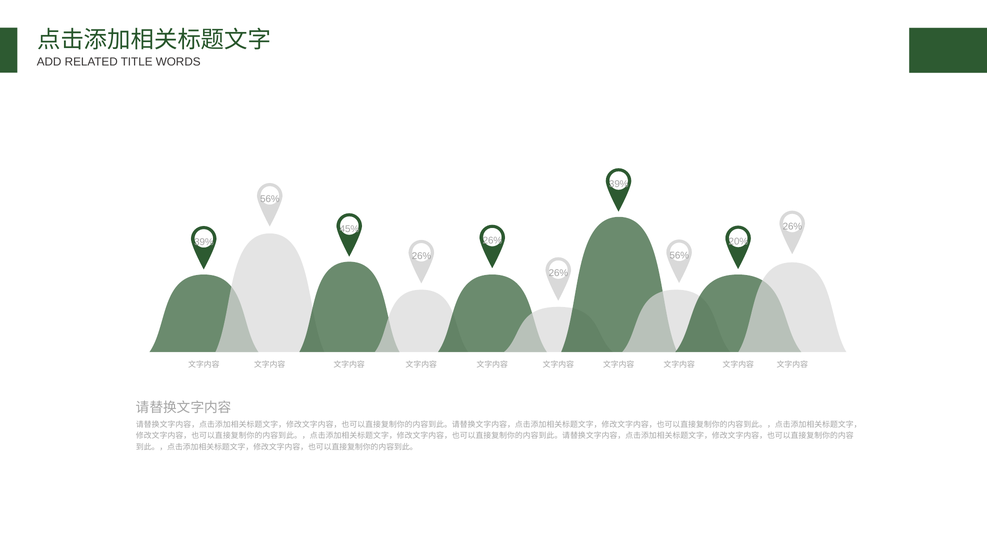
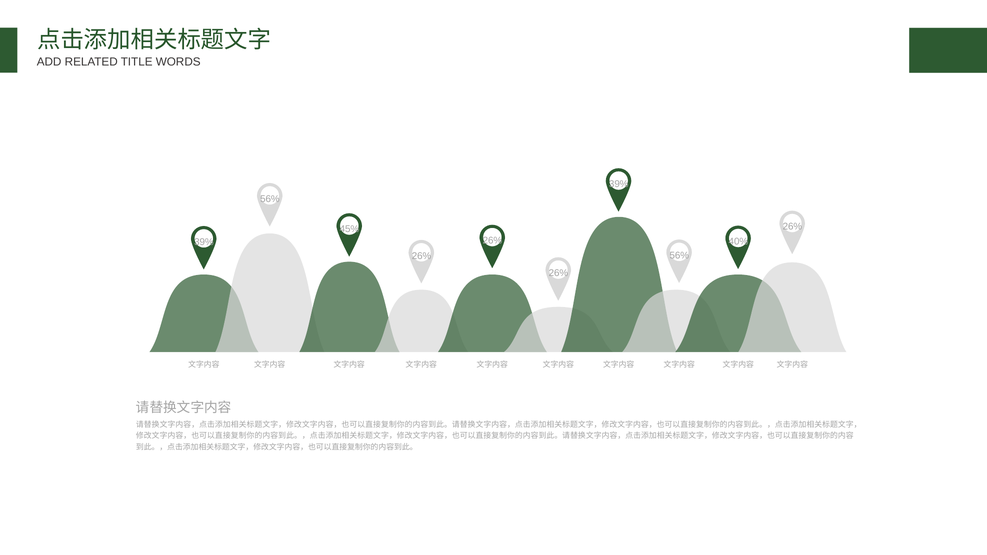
20%: 20% -> 40% (738, 242)
